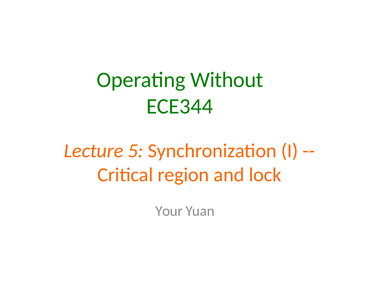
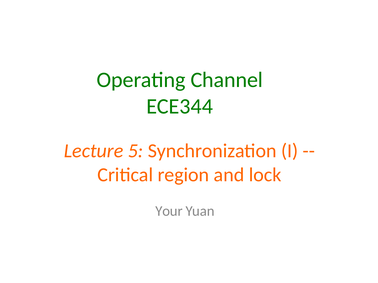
Without: Without -> Channel (227, 80)
